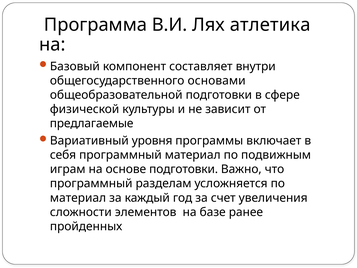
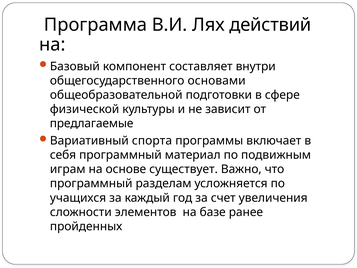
атлетика: атлетика -> действий (270, 25)
уровня: уровня -> спорта (152, 141)
основе подготовки: подготовки -> существует (184, 169)
материал: материал -> учащихся (78, 198)
